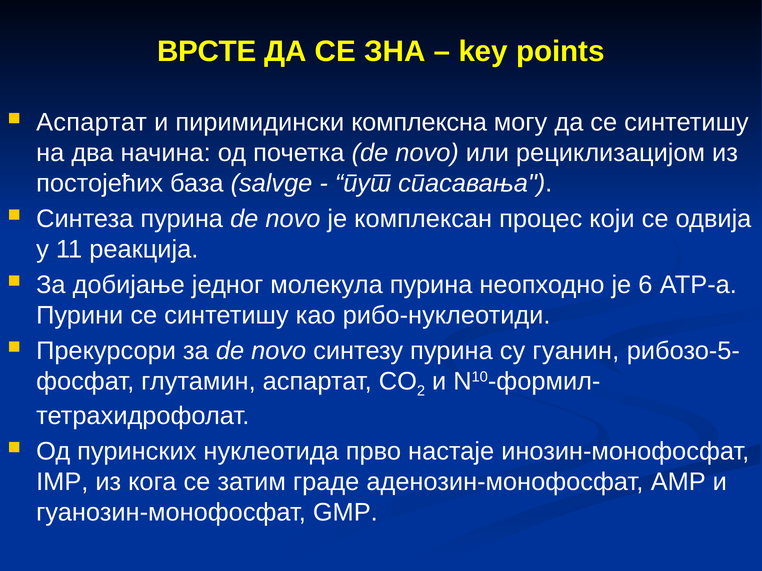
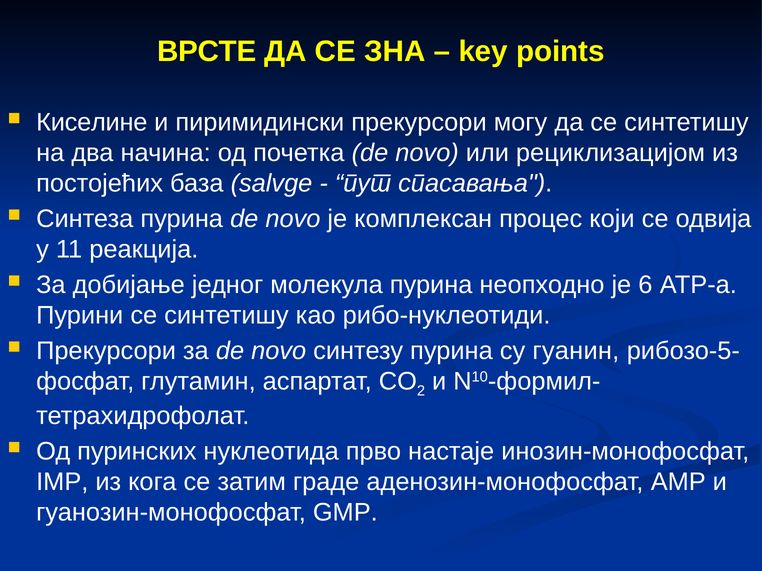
Аспартат: Аспартат -> Киселине (92, 122)
пиримидински комплексна: комплексна -> прекурсори (419, 122)
